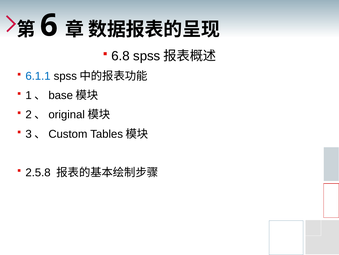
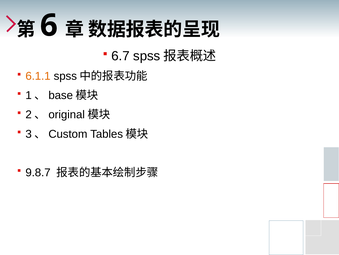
6.8: 6.8 -> 6.7 (120, 56)
6.1.1 colour: blue -> orange (38, 76)
2.5.8: 2.5.8 -> 9.8.7 (38, 172)
